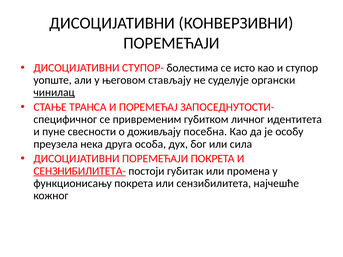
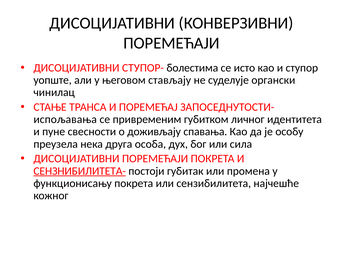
чинилац underline: present -> none (54, 93)
специфичног: специфичног -> испољавања (65, 120)
посебна: посебна -> спавања (205, 132)
